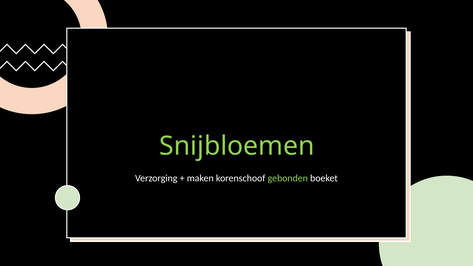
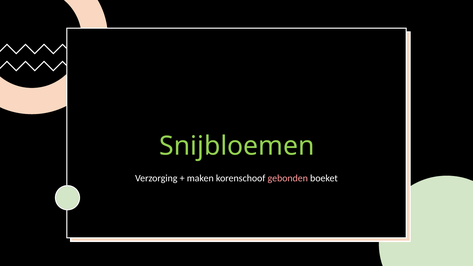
gebonden colour: light green -> pink (288, 178)
